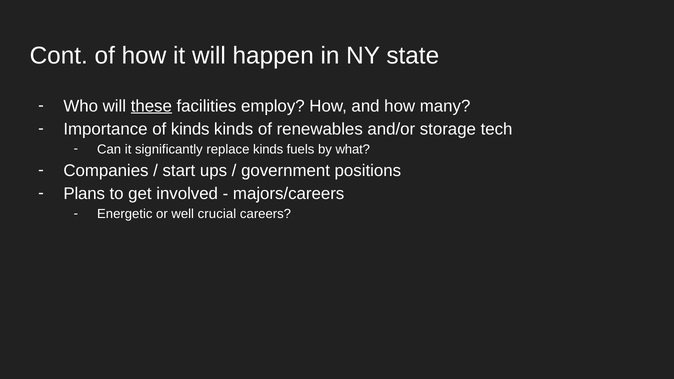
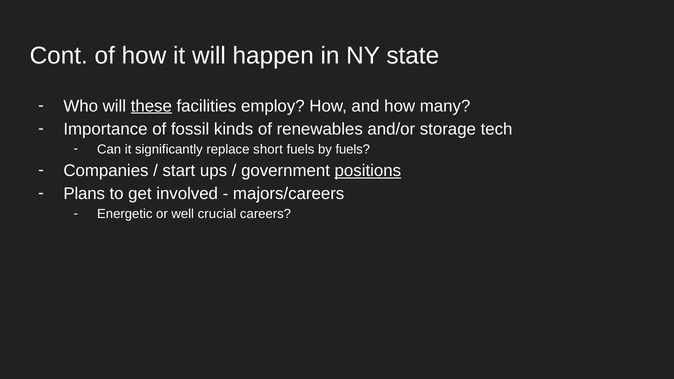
of kinds: kinds -> fossil (190, 129)
replace kinds: kinds -> short (268, 149)
by what: what -> fuels (353, 149)
positions underline: none -> present (368, 171)
